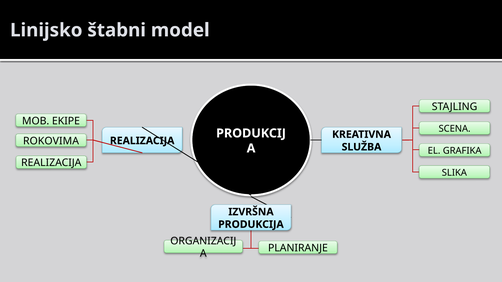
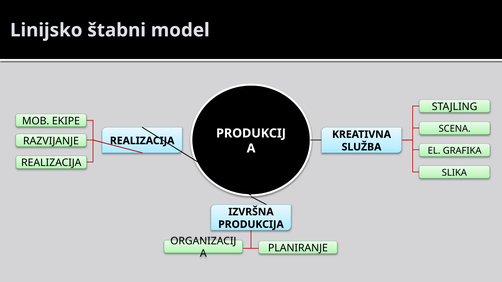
ROKOVIMA: ROKOVIMA -> RAZVIJANJE (51, 141)
